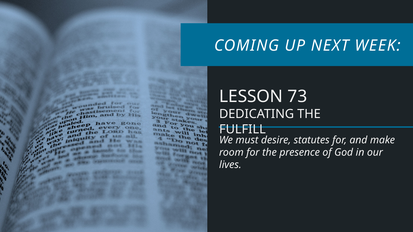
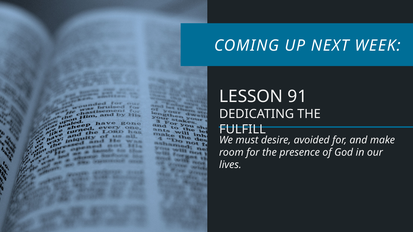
73: 73 -> 91 (297, 97)
statutes: statutes -> avoided (312, 140)
